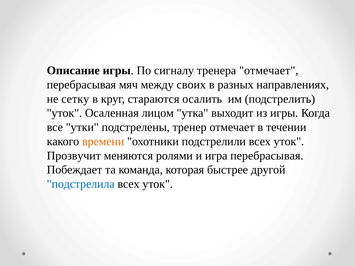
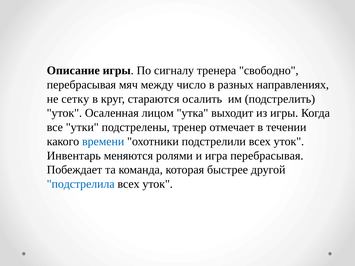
тренера отмечает: отмечает -> свободно (269, 71)
своих: своих -> число (191, 85)
времени colour: orange -> blue (103, 142)
Прозвучит: Прозвучит -> Инвентарь (74, 156)
